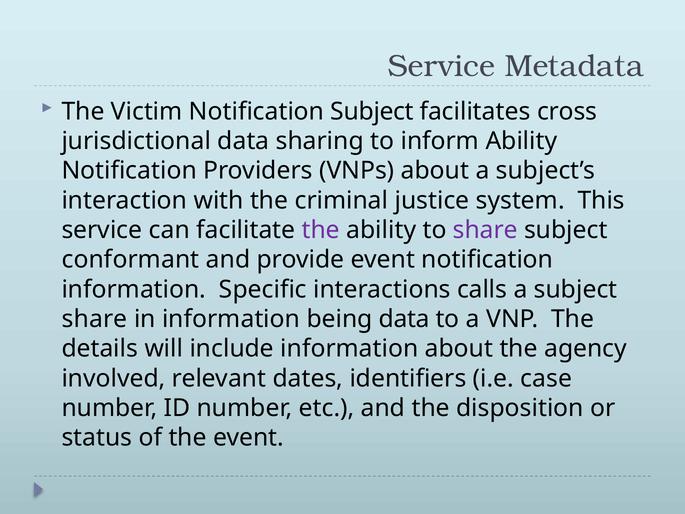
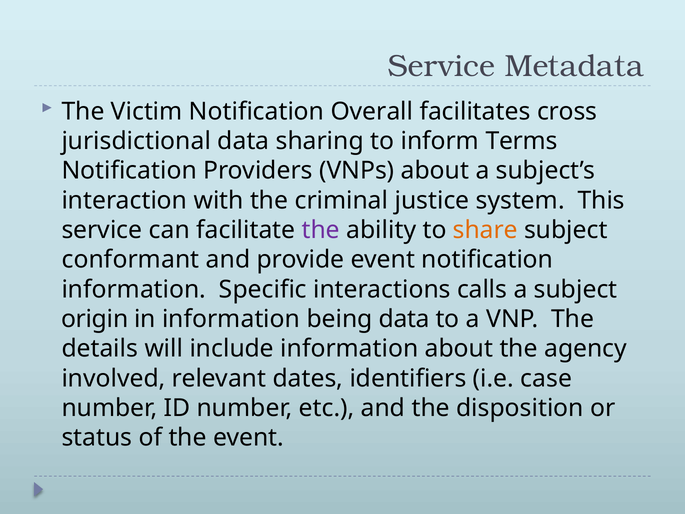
Notification Subject: Subject -> Overall (372, 111)
inform Ability: Ability -> Terms (522, 141)
share colour: purple -> orange (485, 230)
share: share -> origin (95, 319)
